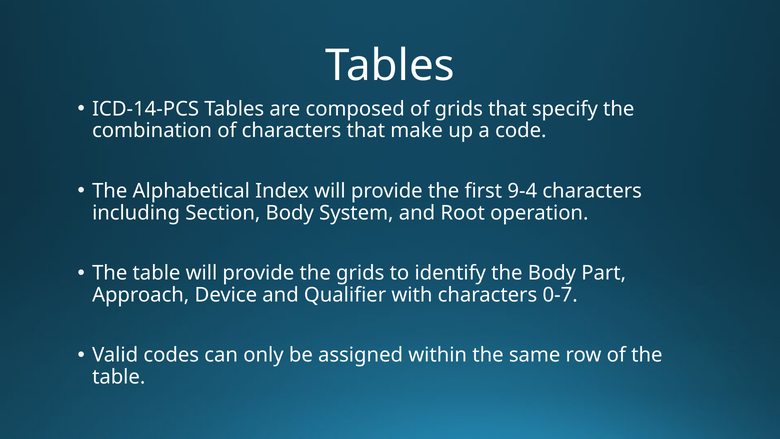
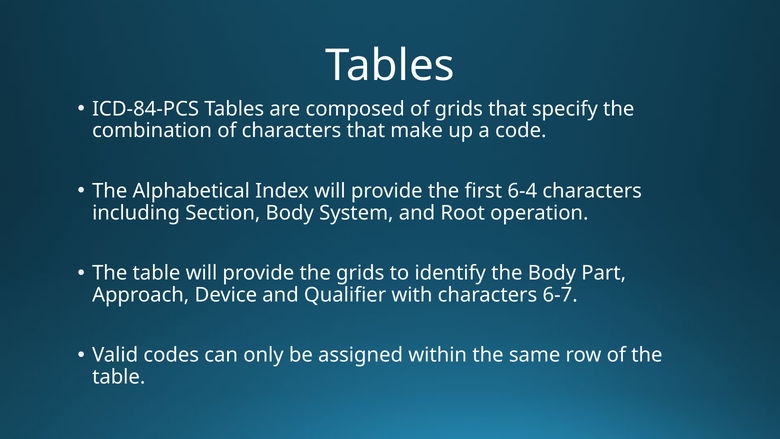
ICD-14-PCS: ICD-14-PCS -> ICD-84-PCS (146, 109)
9-4: 9-4 -> 6-4 (522, 191)
0-7: 0-7 -> 6-7 (560, 295)
